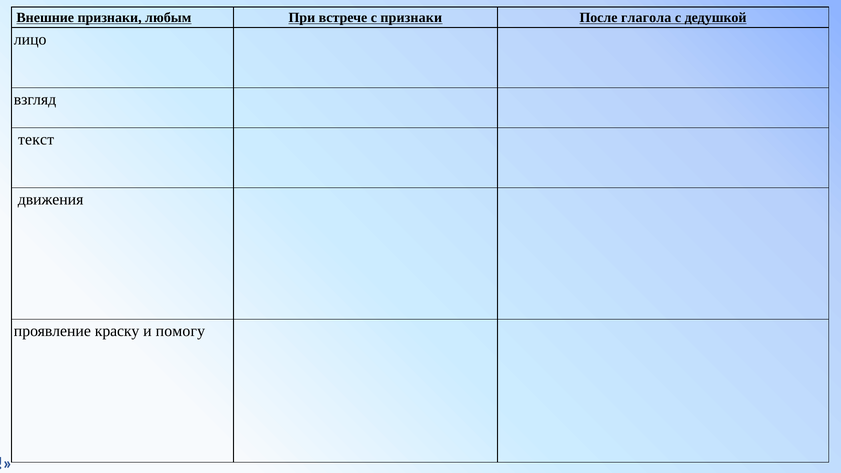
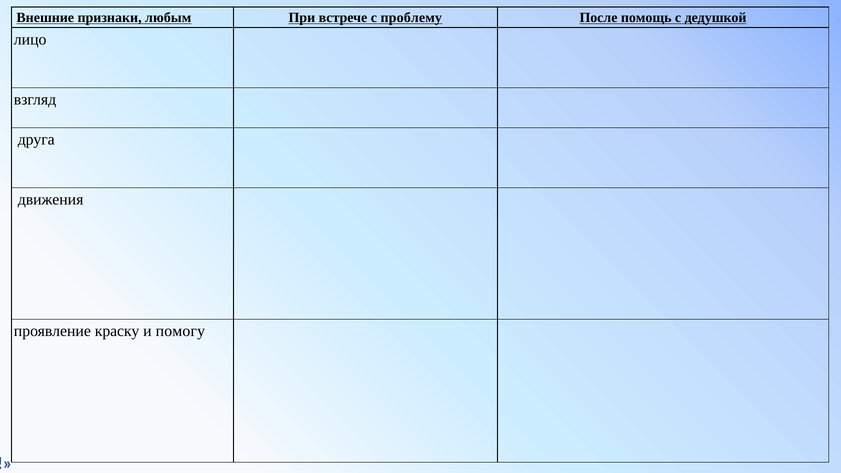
с признаки: признаки -> проблему (411, 18)
глагола: глагола -> помощь (646, 18)
текст: текст -> друга (36, 140)
